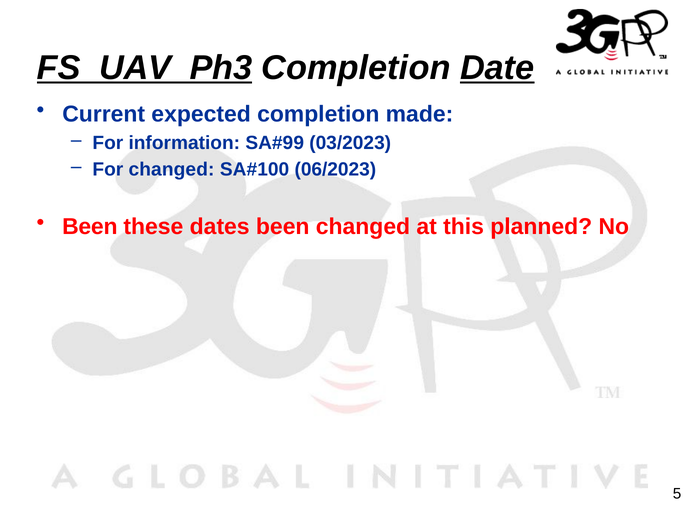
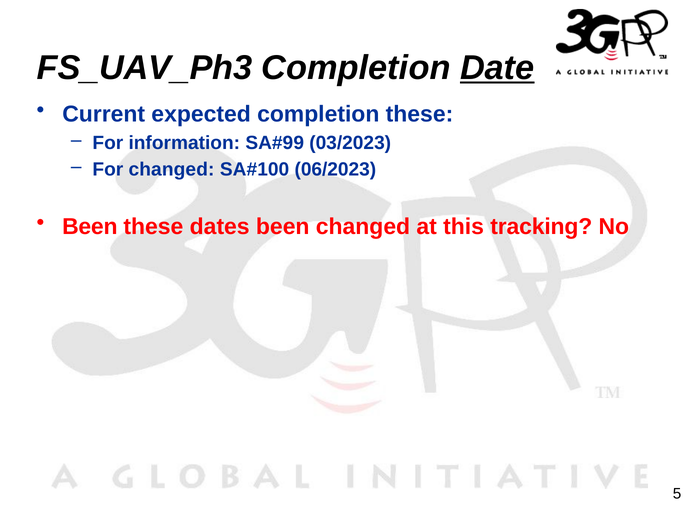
FS_UAV_Ph3 underline: present -> none (144, 68)
completion made: made -> these (419, 114)
planned: planned -> tracking (541, 227)
